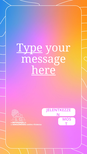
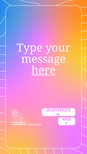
Type underline: present -> none (30, 48)
